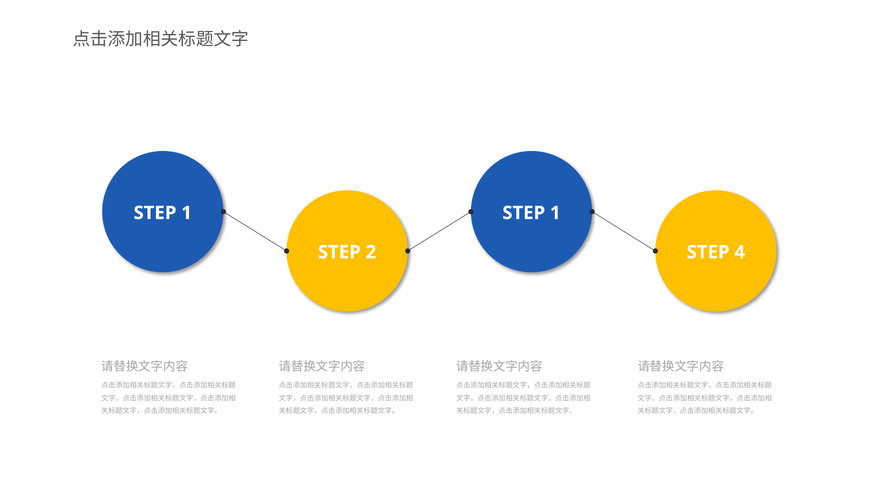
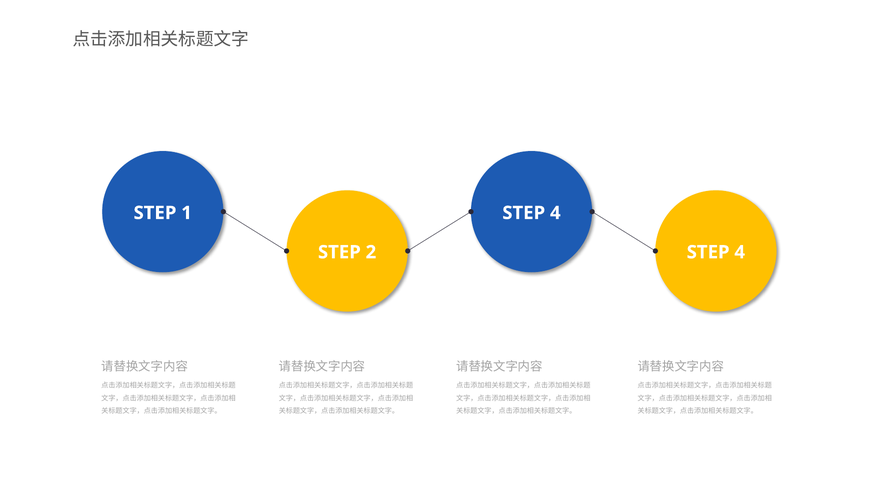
1: 1 -> 4 (555, 213)
